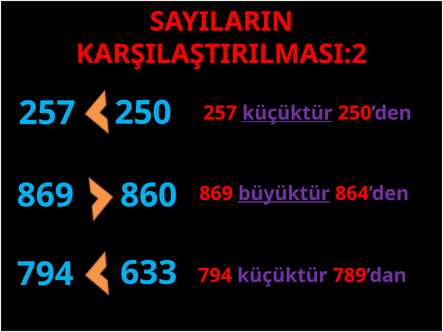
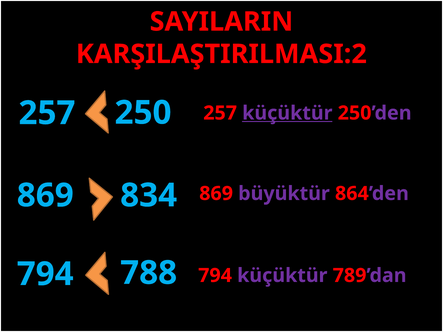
860: 860 -> 834 (149, 196)
büyüktür underline: present -> none (284, 194)
633: 633 -> 788 (149, 273)
